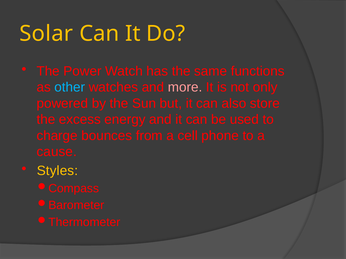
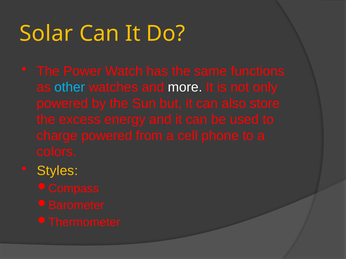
more colour: pink -> white (185, 87)
charge bounces: bounces -> powered (107, 136)
cause: cause -> colors (57, 152)
